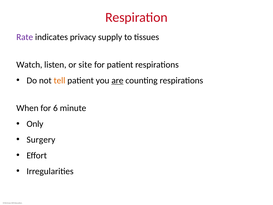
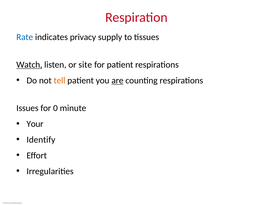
Rate colour: purple -> blue (25, 37)
Watch underline: none -> present (29, 65)
When: When -> Issues (27, 108)
6: 6 -> 0 (55, 108)
Only: Only -> Your (35, 124)
Surgery: Surgery -> Identify (41, 140)
